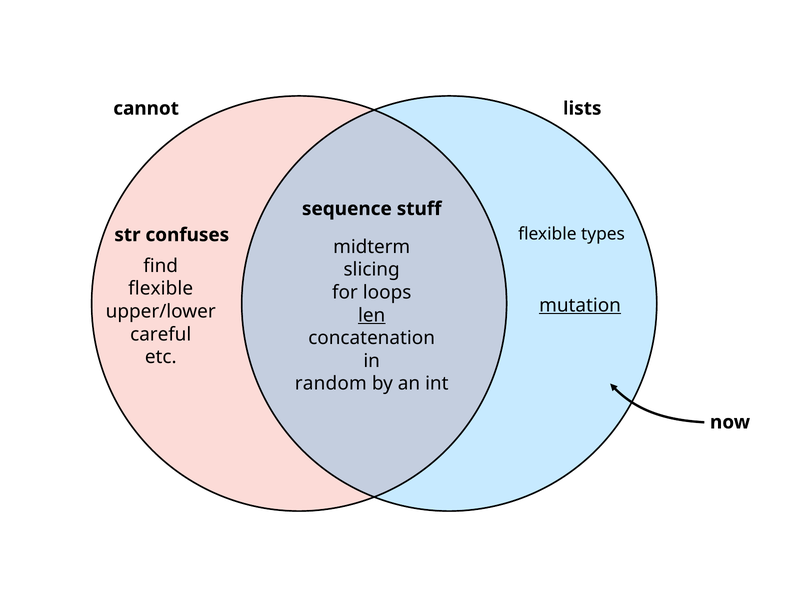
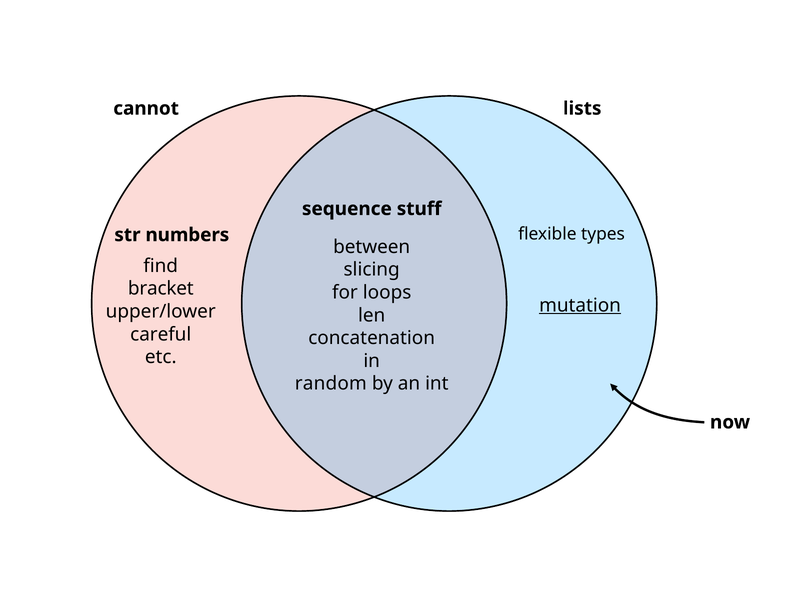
confuses: confuses -> numbers (187, 235)
midterm: midterm -> between (372, 247)
flexible: flexible -> bracket (161, 289)
len underline: present -> none (372, 315)
